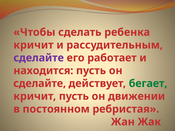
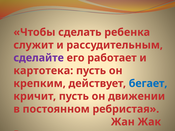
кричит: кричит -> служит (34, 45)
находится: находится -> картотека (43, 71)
сделайте: сделайте -> крепким (40, 84)
бегает colour: green -> blue (148, 84)
